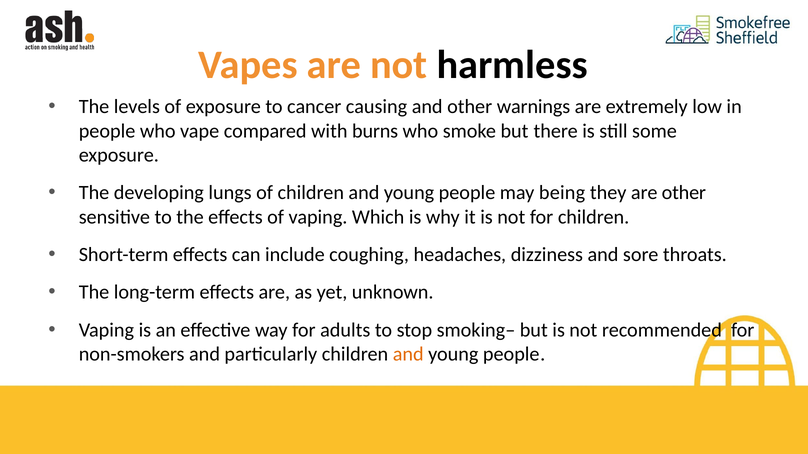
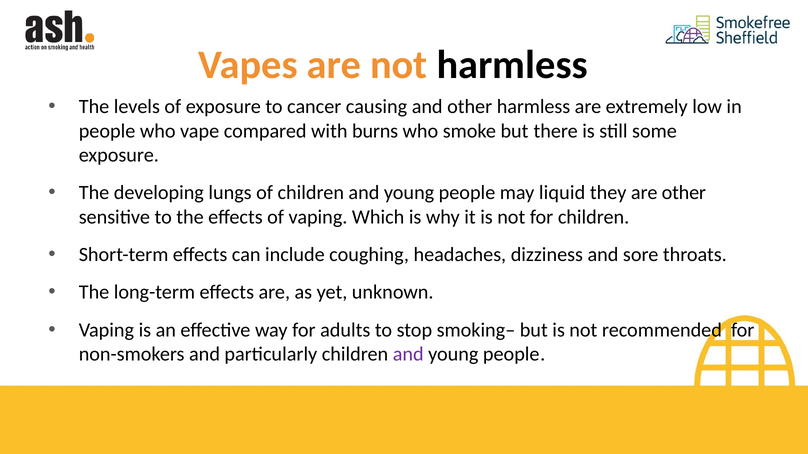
other warnings: warnings -> harmless (533, 107)
being: being -> liquid (562, 193)
and colour: orange -> purple (408, 355)
